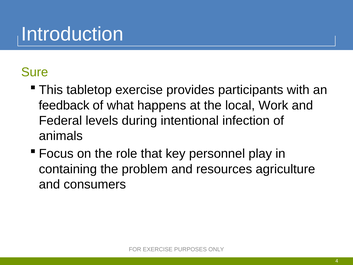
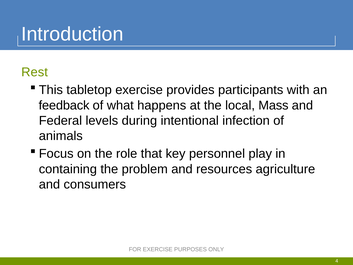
Sure: Sure -> Rest (35, 72)
Work: Work -> Mass (273, 105)
